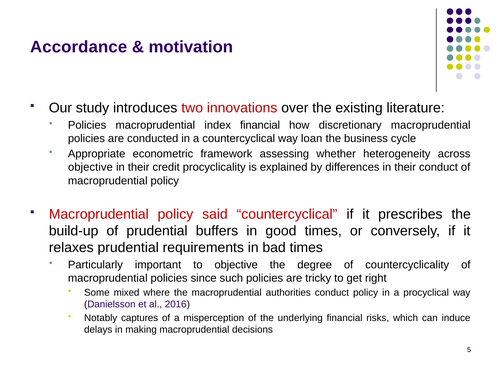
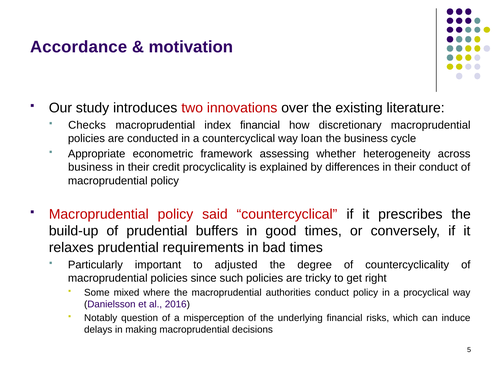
Policies: Policies -> Checks (87, 125)
objective: objective -> business (90, 167)
to objective: objective -> adjusted (236, 265)
captures: captures -> question (140, 318)
